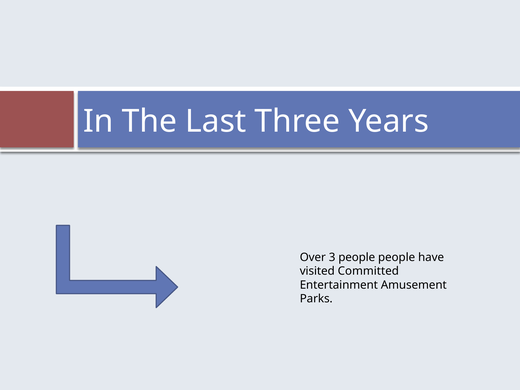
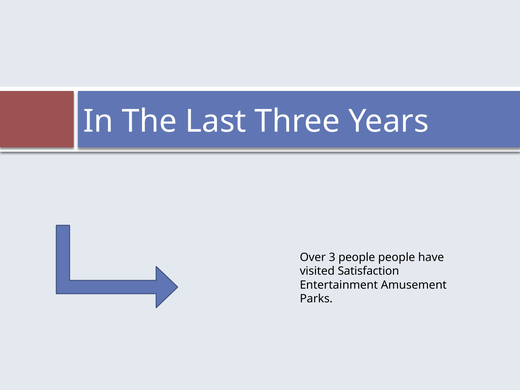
Committed: Committed -> Satisfaction (368, 271)
